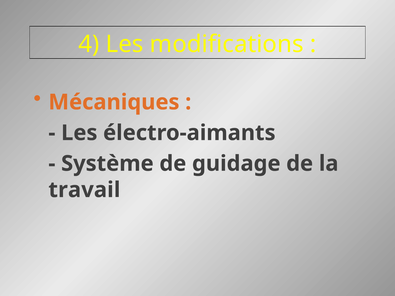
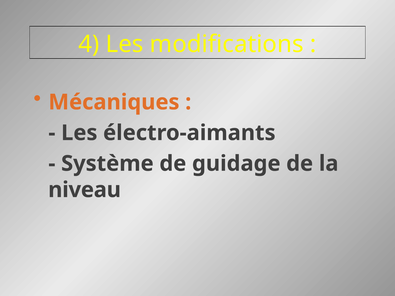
travail: travail -> niveau (85, 190)
